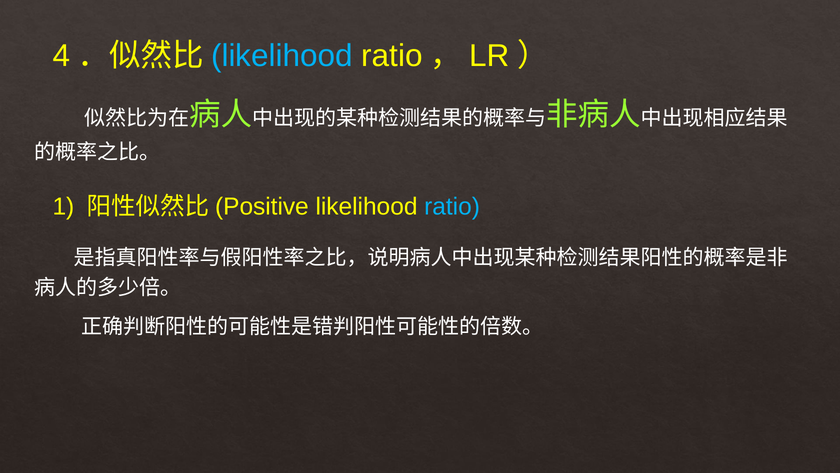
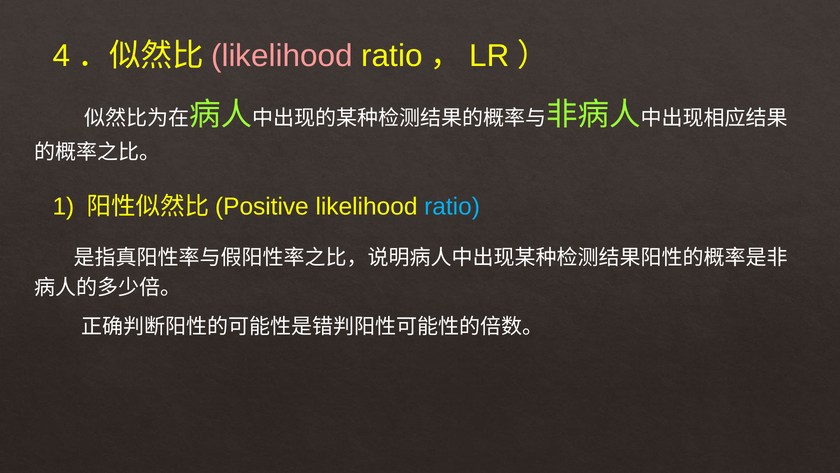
likelihood colour: light blue -> pink (282, 56)
